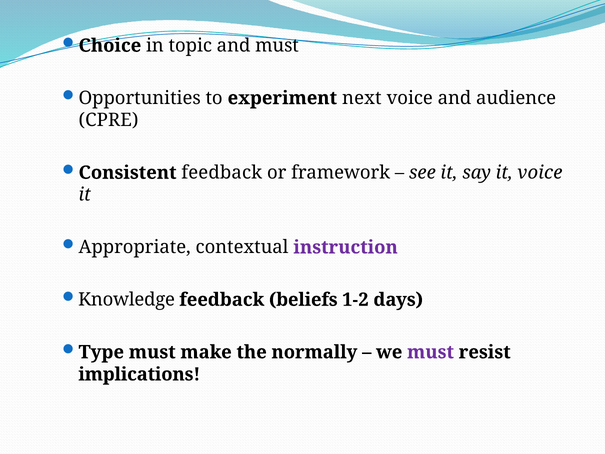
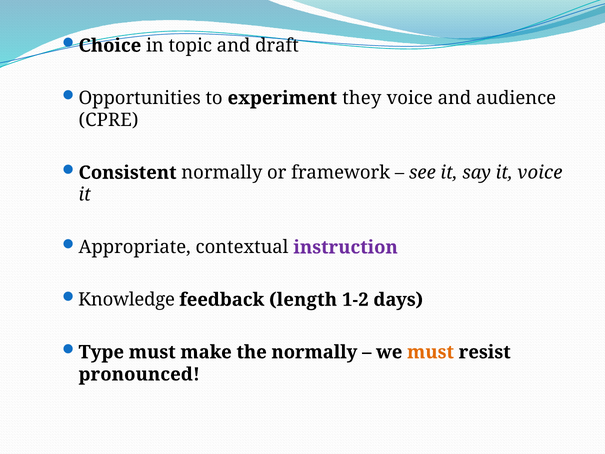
and must: must -> draft (277, 46)
next: next -> they (362, 98)
Consistent feedback: feedback -> normally (222, 173)
beliefs: beliefs -> length (303, 300)
must colour: purple -> orange (431, 352)
implications: implications -> pronounced (139, 374)
